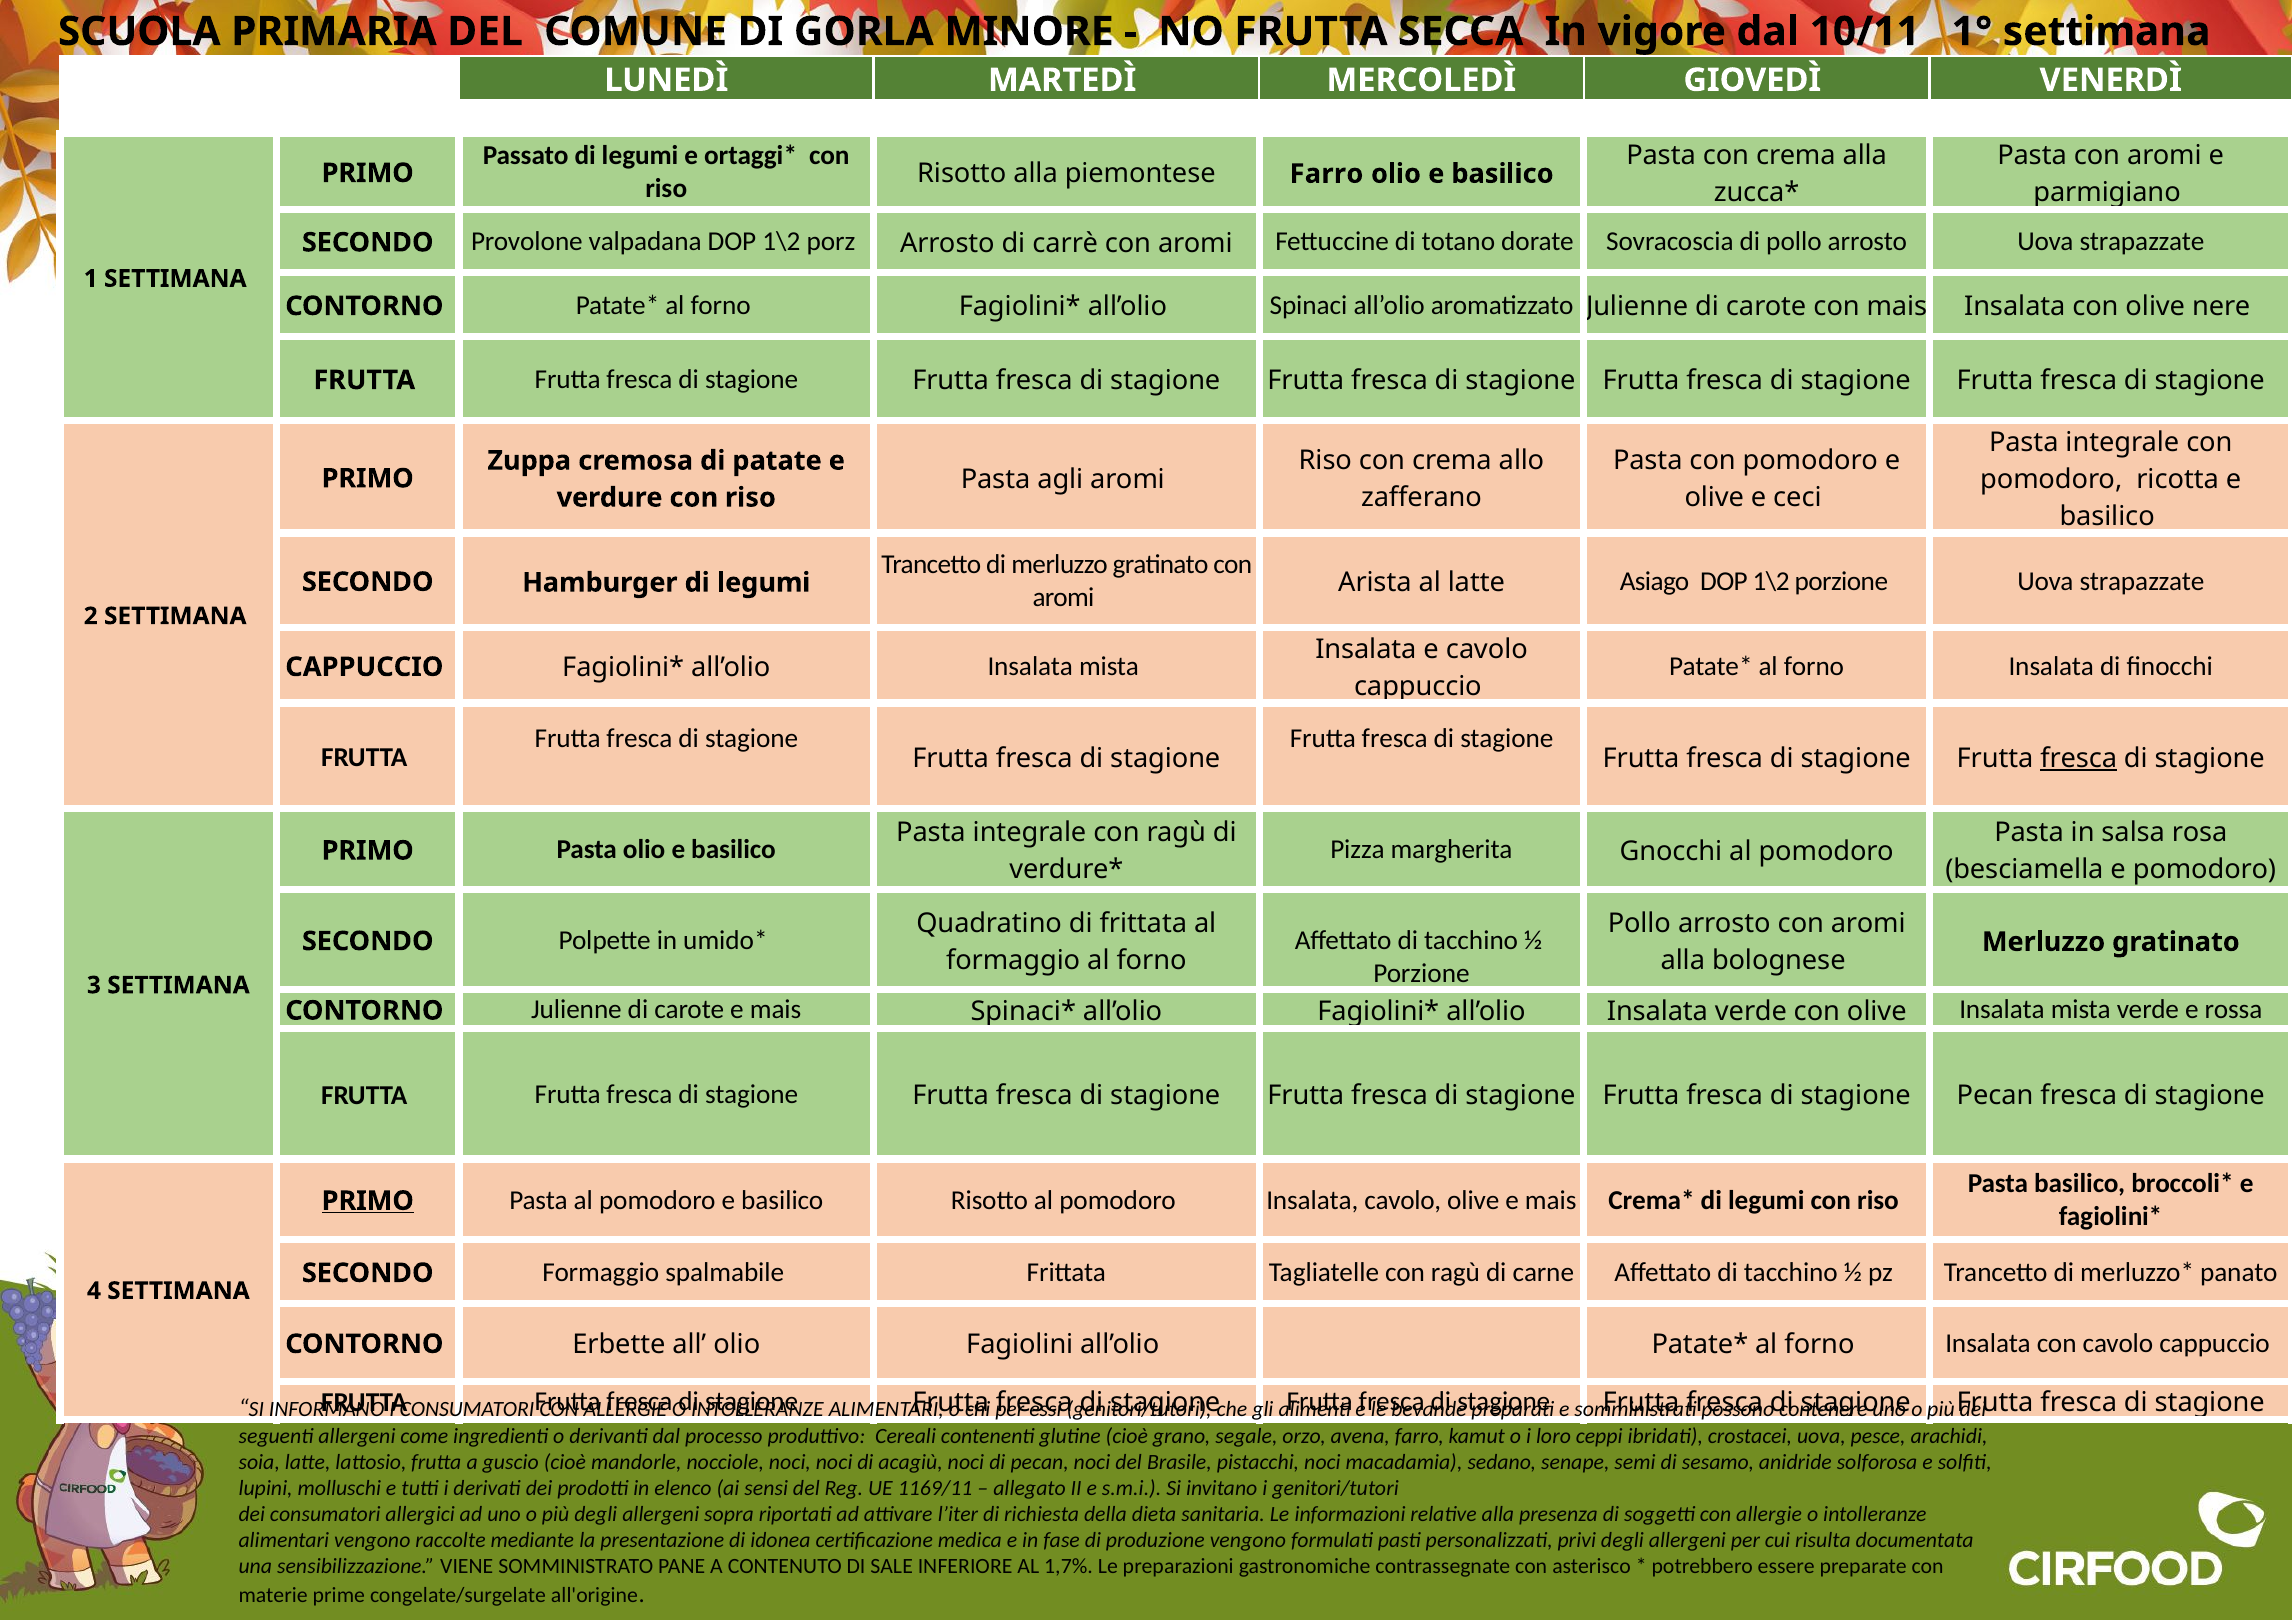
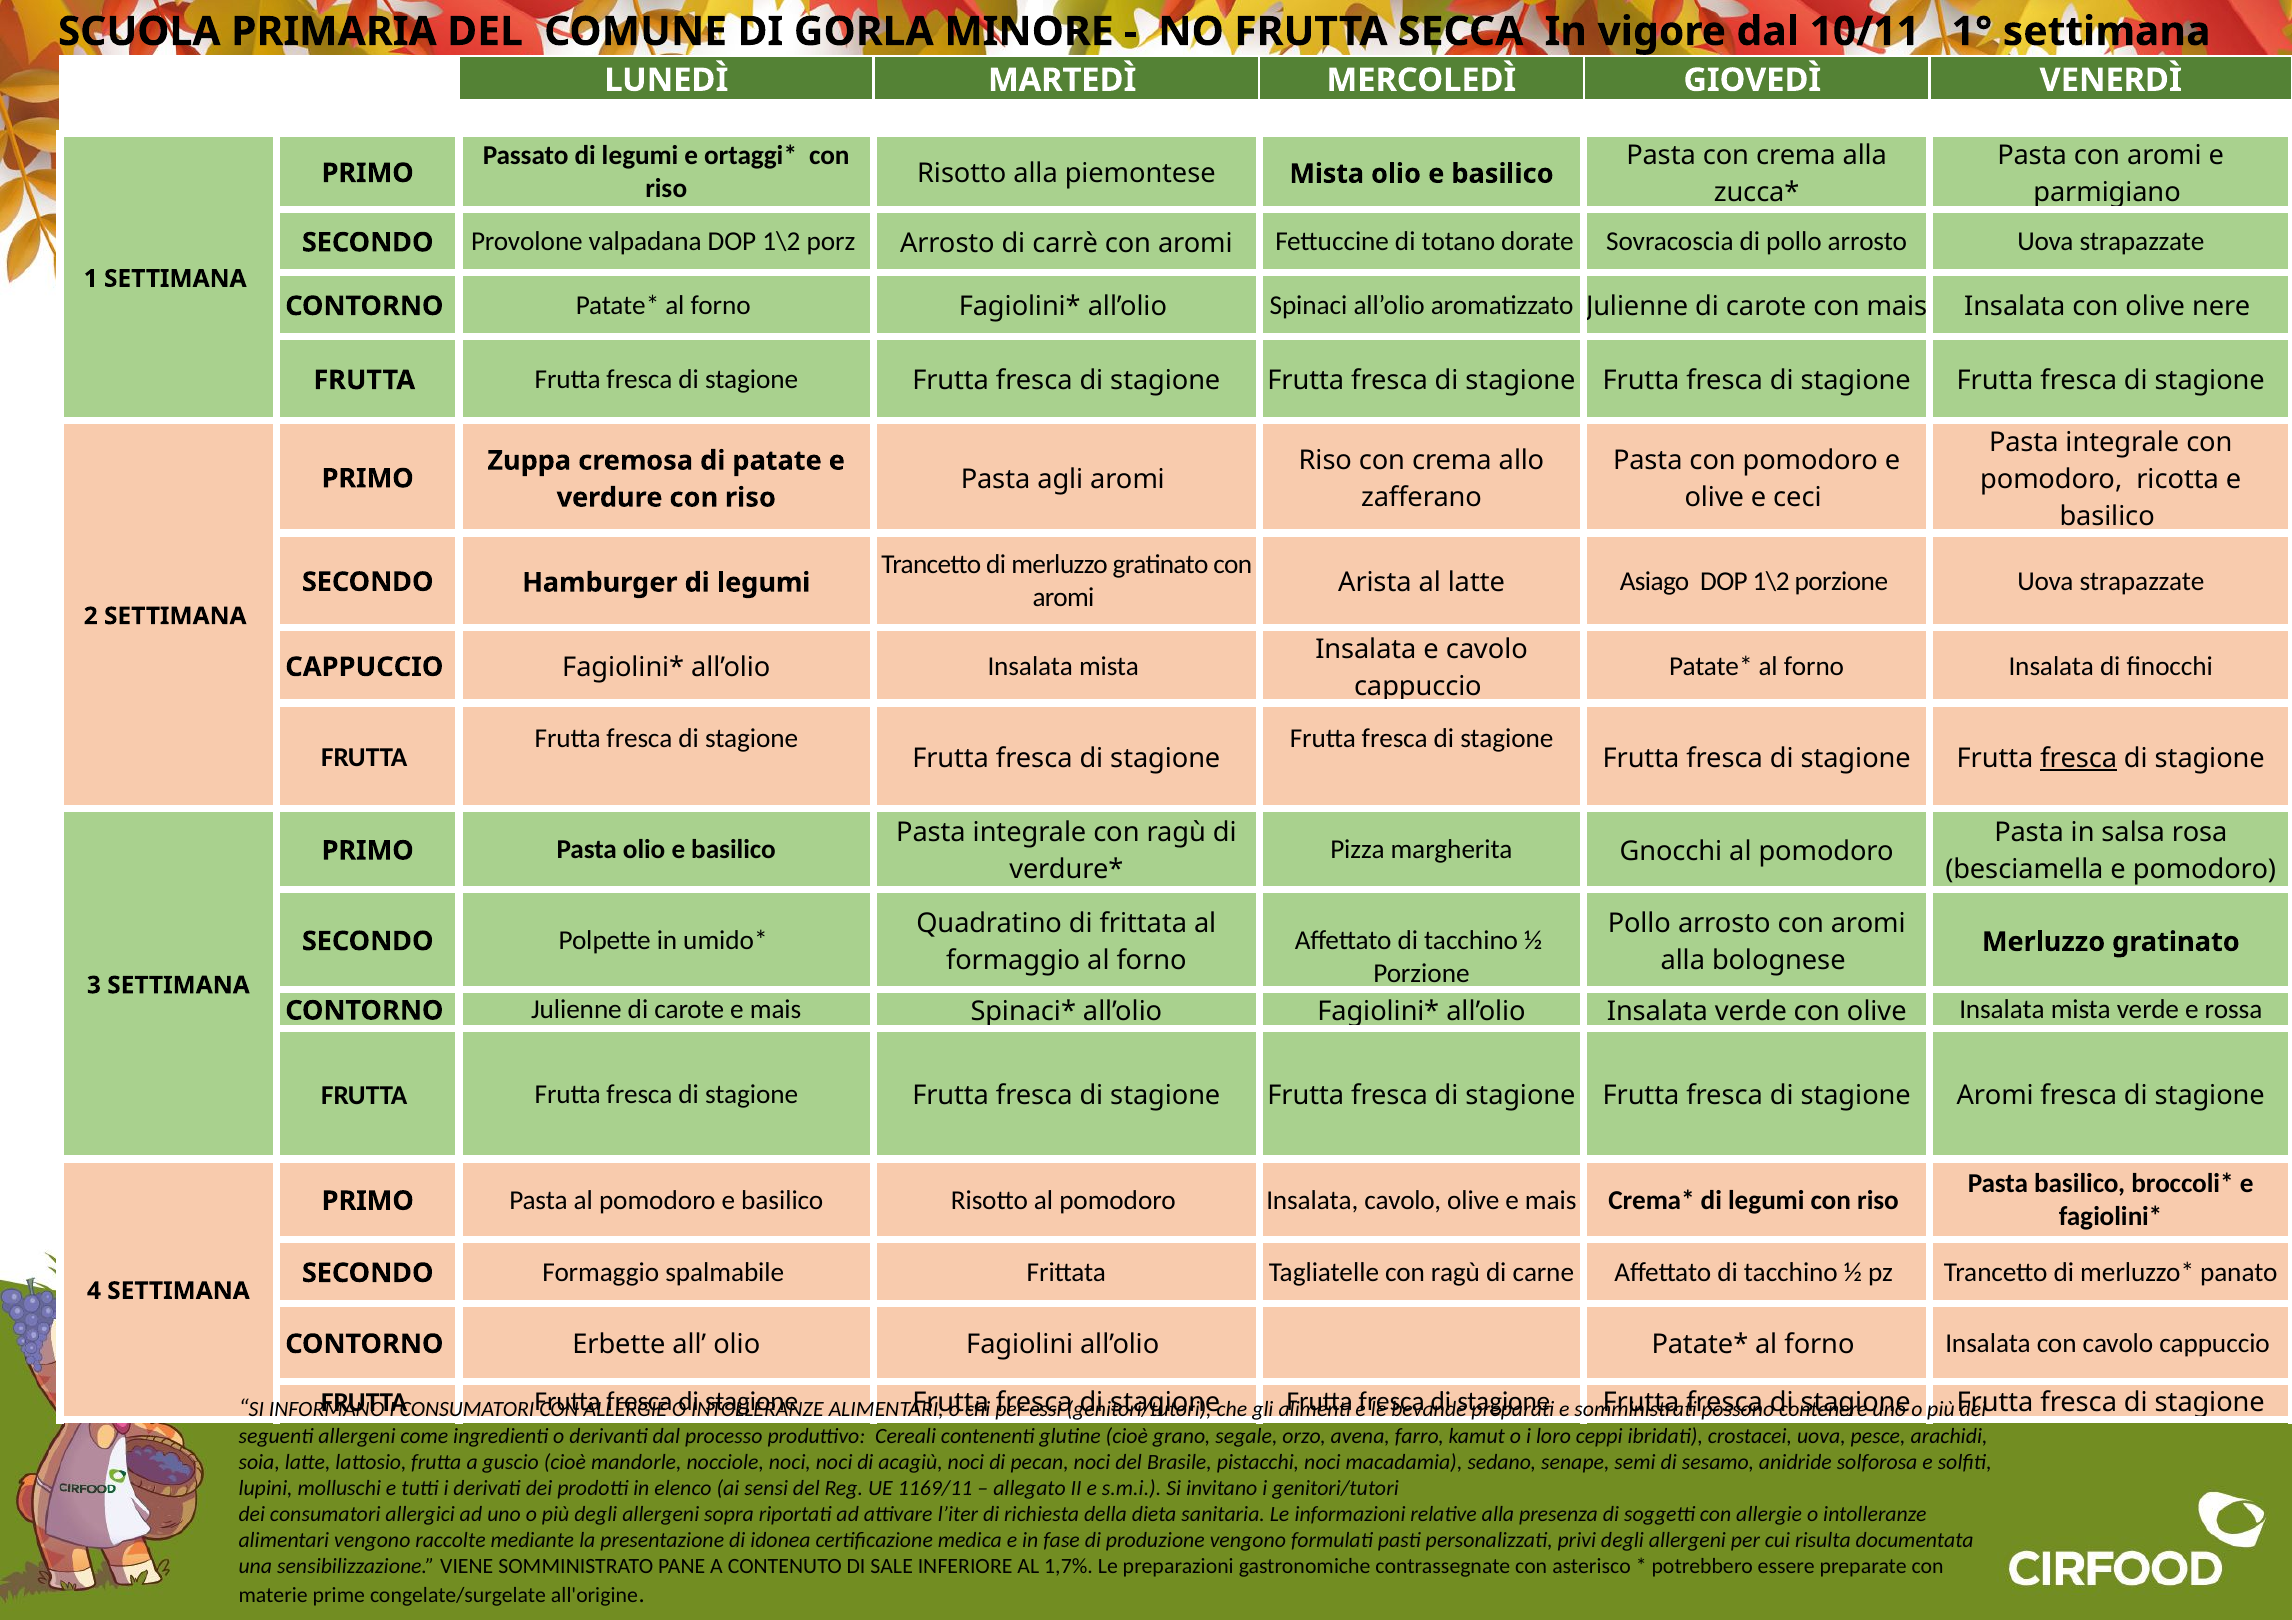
piemontese Farro: Farro -> Mista (1327, 174)
stagione Pecan: Pecan -> Aromi (1995, 1096)
PRIMO underline: present -> none (368, 1201)
